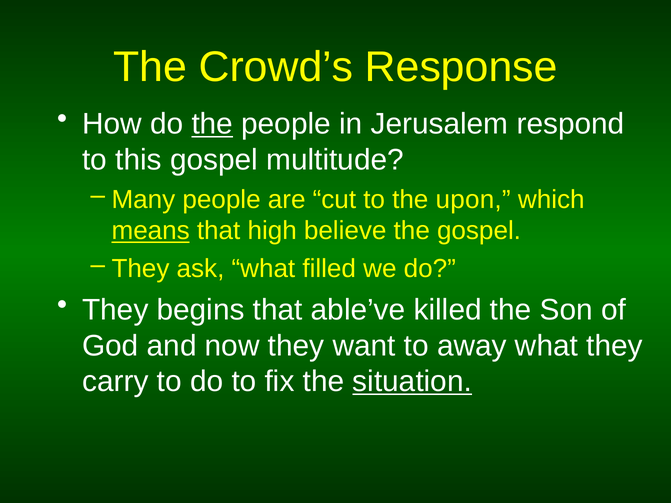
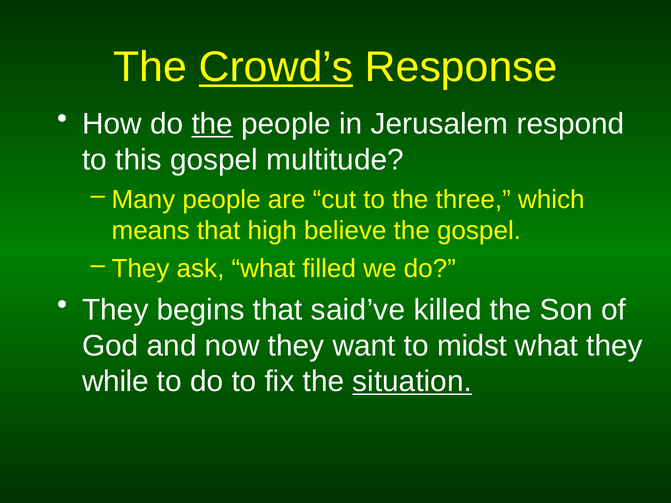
Crowd’s underline: none -> present (276, 67)
upon: upon -> three (473, 200)
means underline: present -> none (151, 231)
able’ve: able’ve -> said’ve (358, 310)
away: away -> midst (472, 346)
carry: carry -> while (116, 382)
